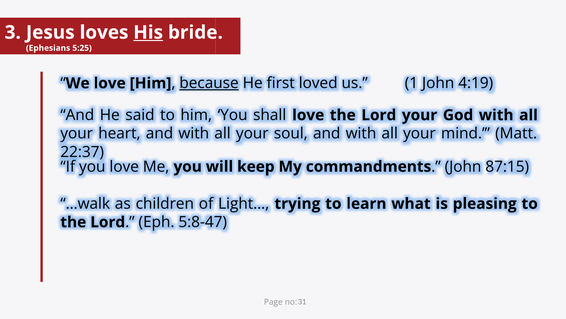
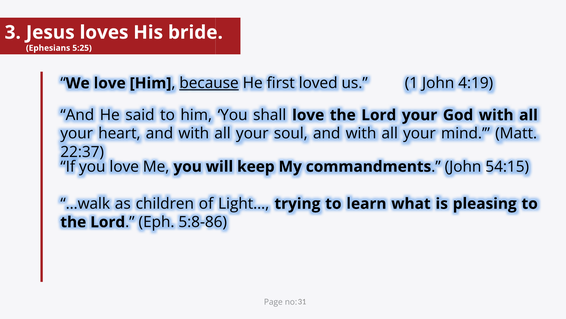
His underline: present -> none (148, 32)
87:15: 87:15 -> 54:15 (507, 167)
5:8-47: 5:8-47 -> 5:8-86 (203, 222)
